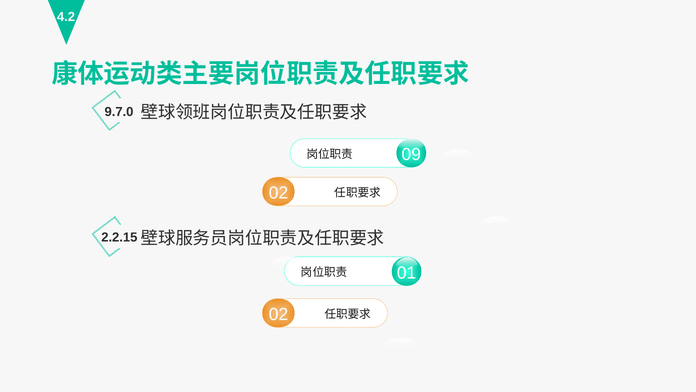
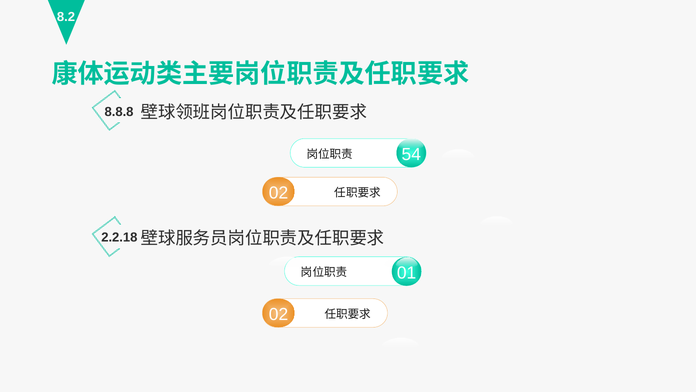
4.2: 4.2 -> 8.2 (66, 17)
9.7.0: 9.7.0 -> 8.8.8 (119, 112)
09: 09 -> 54 (411, 154)
2.2.15: 2.2.15 -> 2.2.18 (119, 237)
